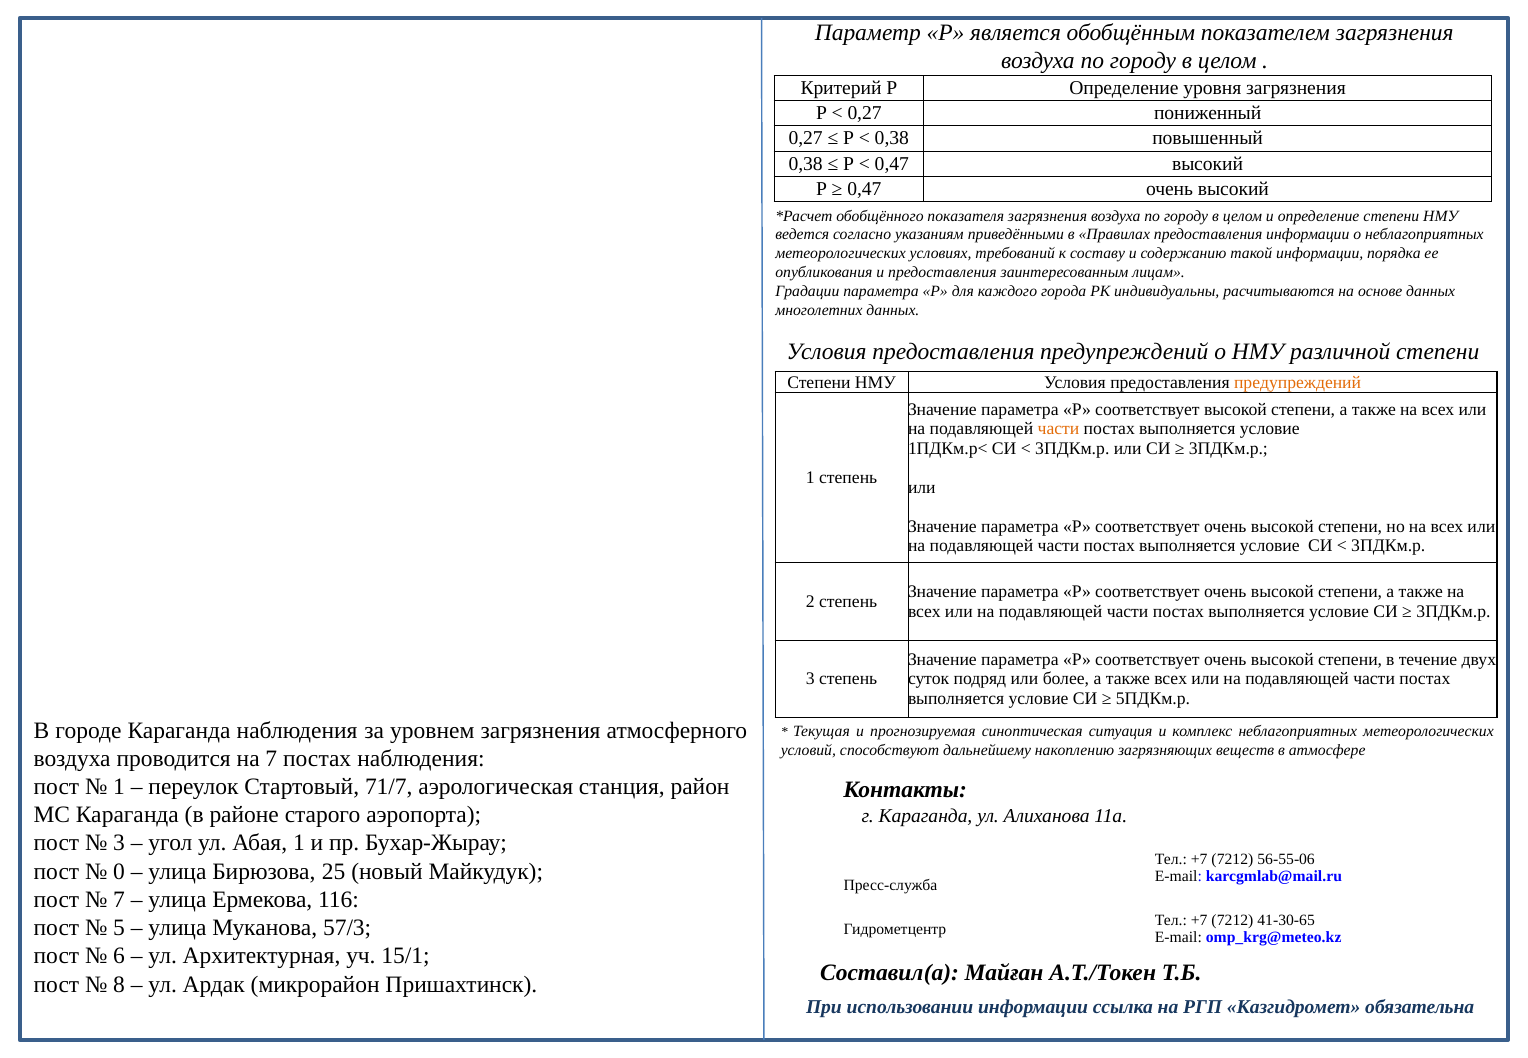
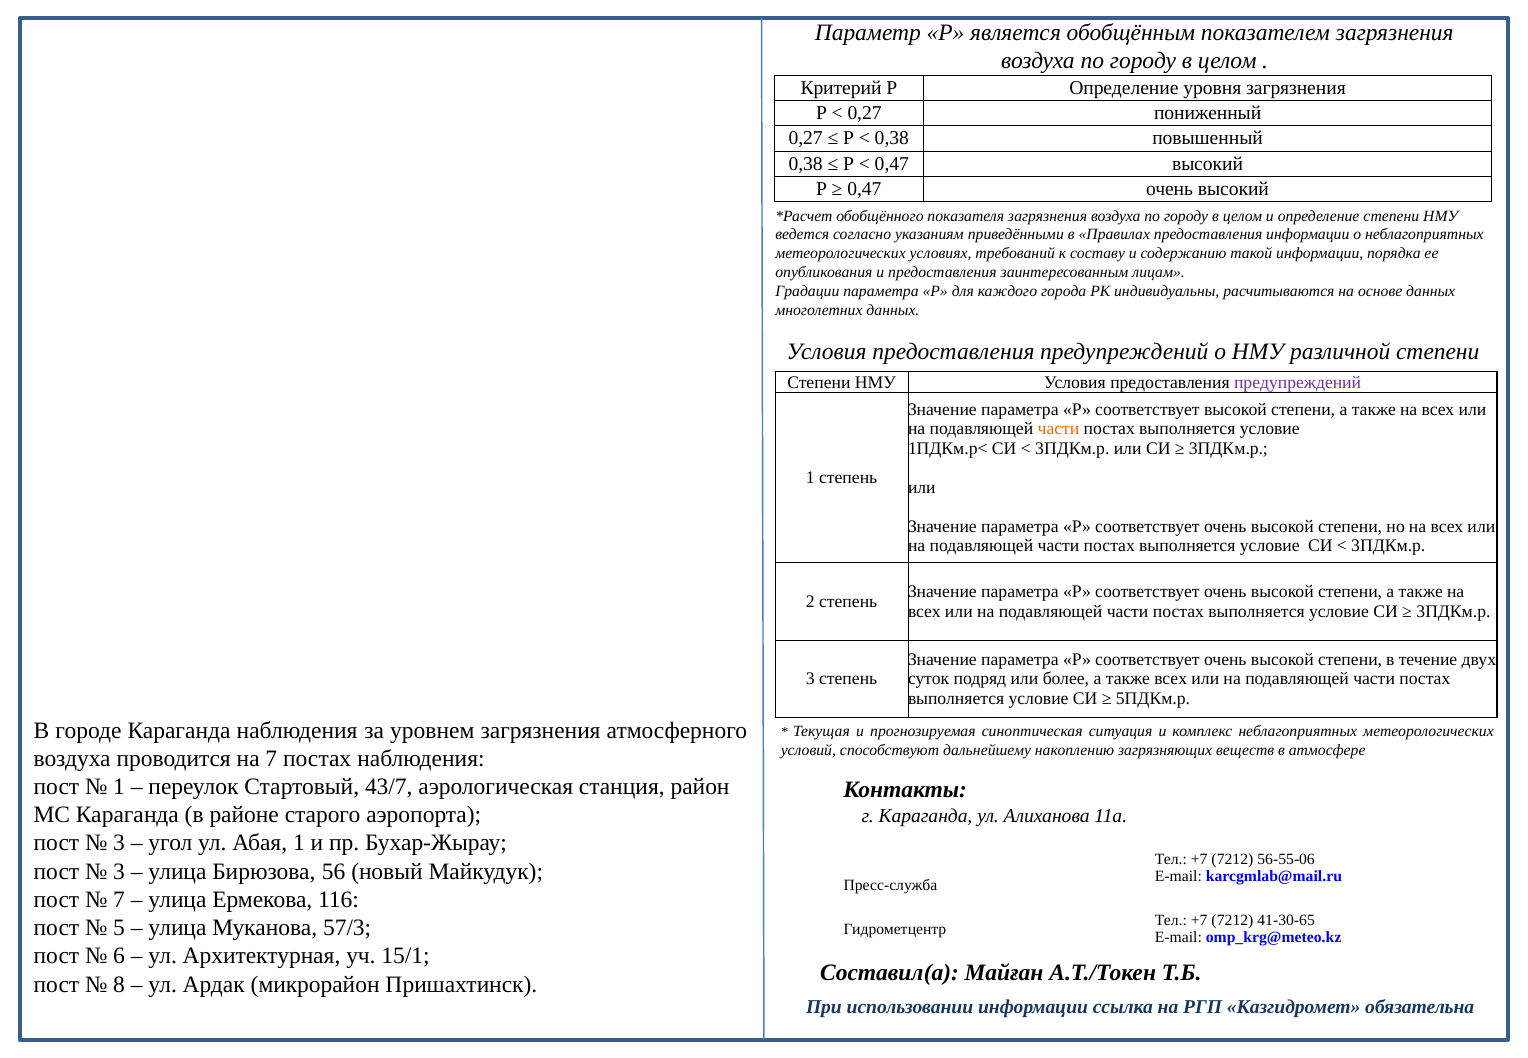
предупреждений colour: orange -> purple (1298, 382)
71/7: 71/7 -> 43/7 (389, 787)
0: 0 -> 3 (119, 871)
25: 25 -> 56 (334, 871)
